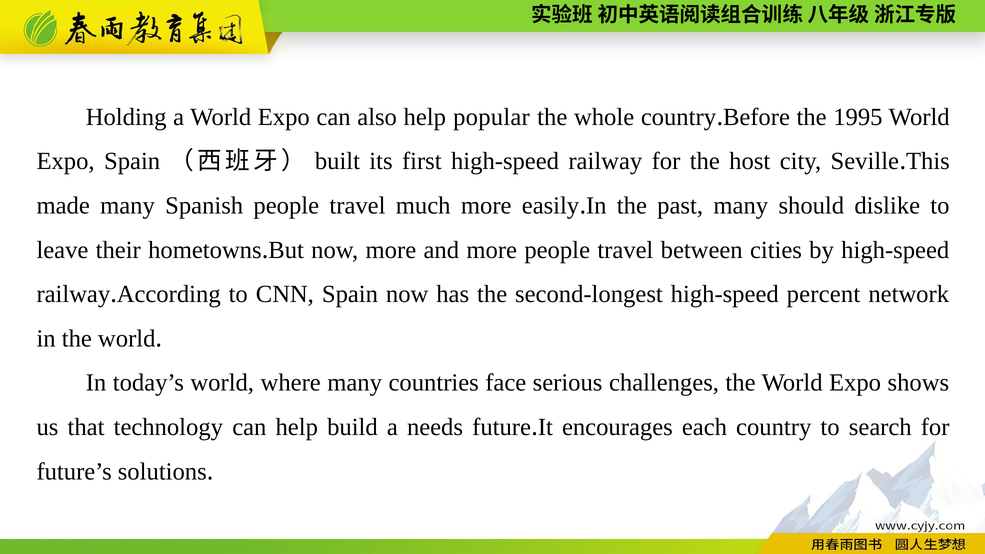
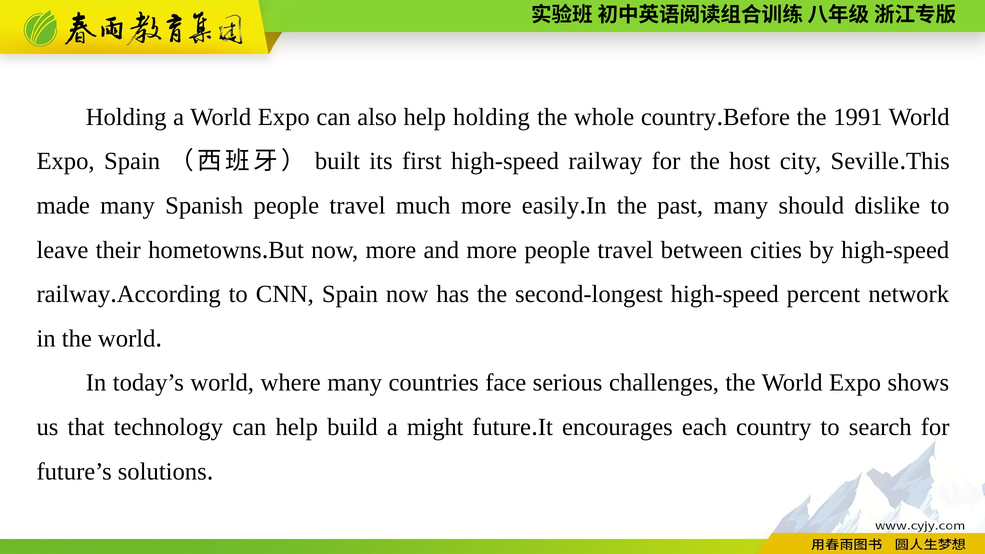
help popular: popular -> holding (491, 117)
1995: 1995 -> 1991 (858, 117)
needs: needs -> might (435, 427)
